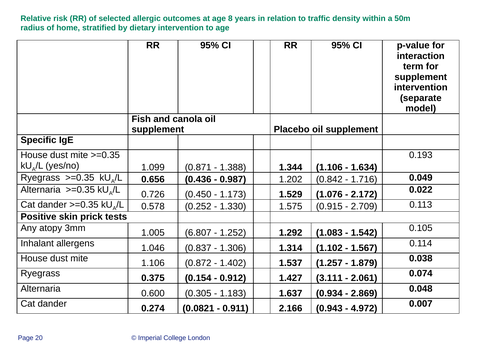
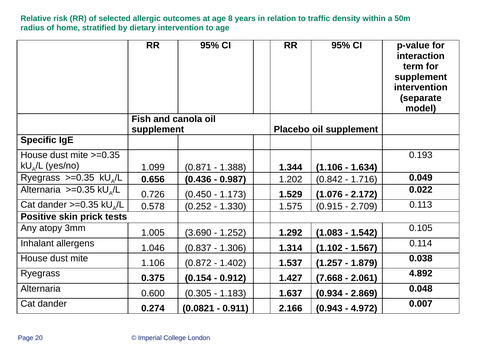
6.807: 6.807 -> 3.690 (198, 233)
3.111: 3.111 -> 7.668 (329, 278)
0.074: 0.074 -> 4.892 (421, 274)
